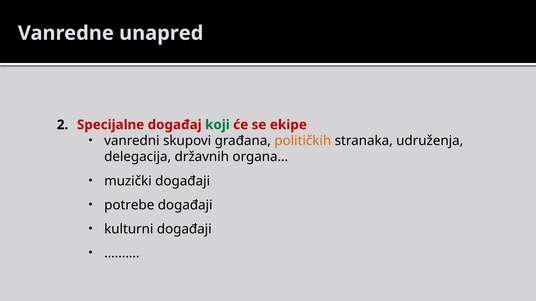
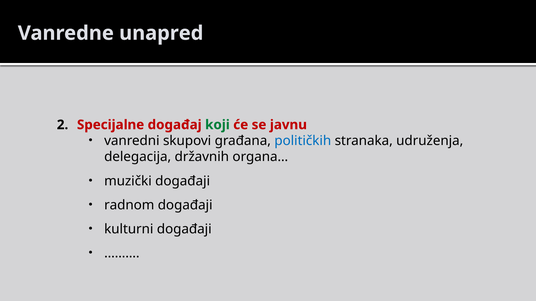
ekipe: ekipe -> javnu (288, 125)
političkih colour: orange -> blue (303, 141)
potrebe: potrebe -> radnom (129, 205)
